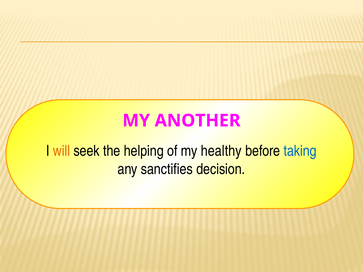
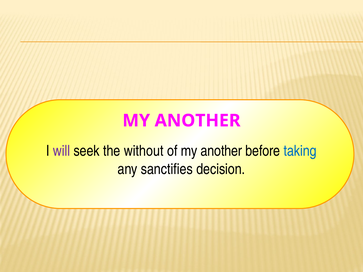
will colour: orange -> purple (62, 151)
helping: helping -> without (144, 151)
of my healthy: healthy -> another (221, 151)
